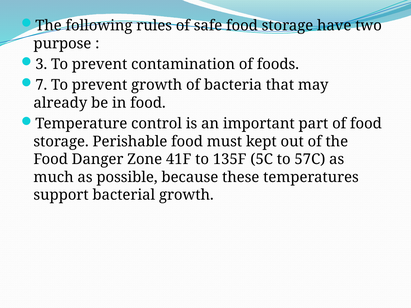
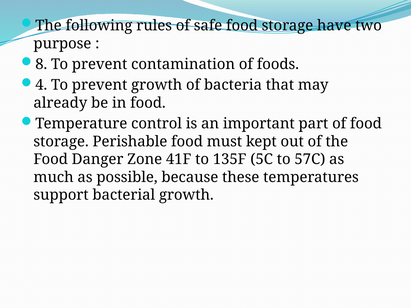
3: 3 -> 8 (41, 64)
7: 7 -> 4 (41, 85)
